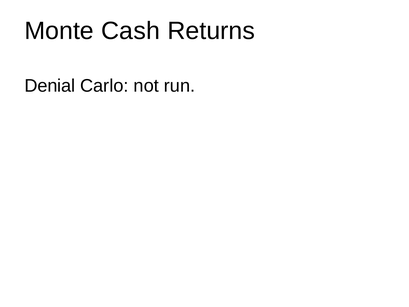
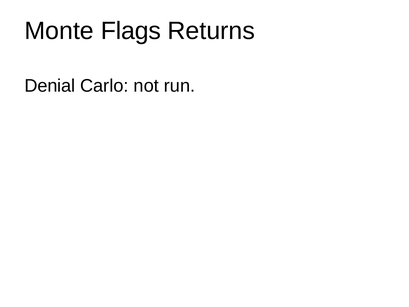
Cash: Cash -> Flags (131, 31)
